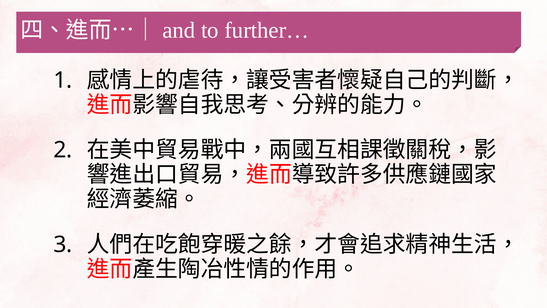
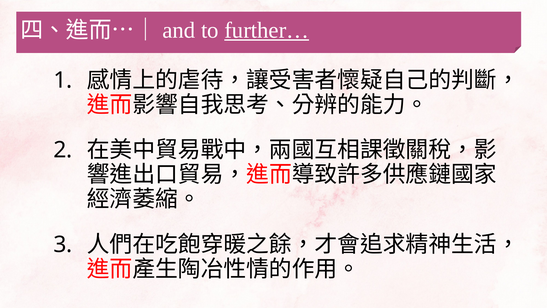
further… underline: none -> present (267, 30)
